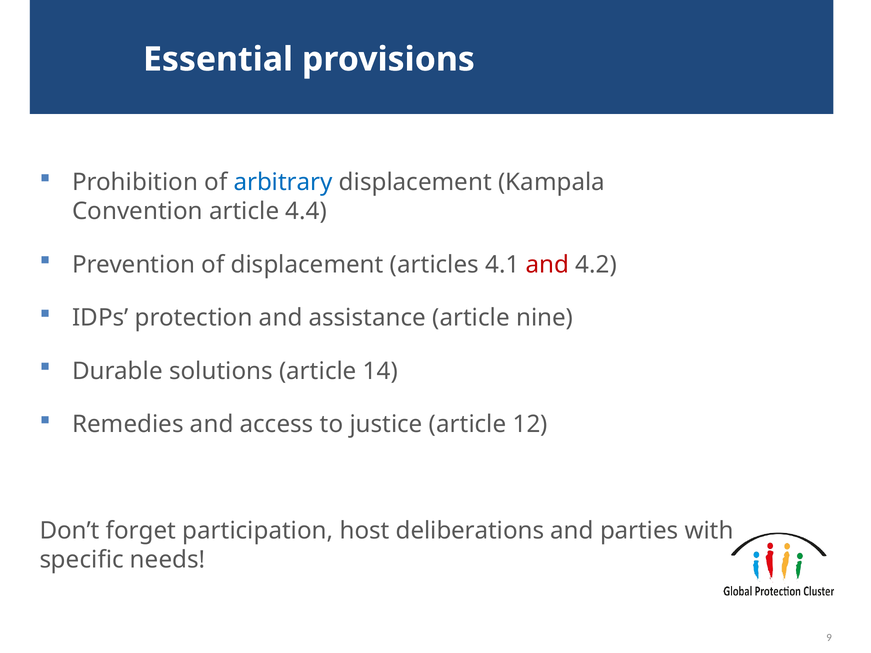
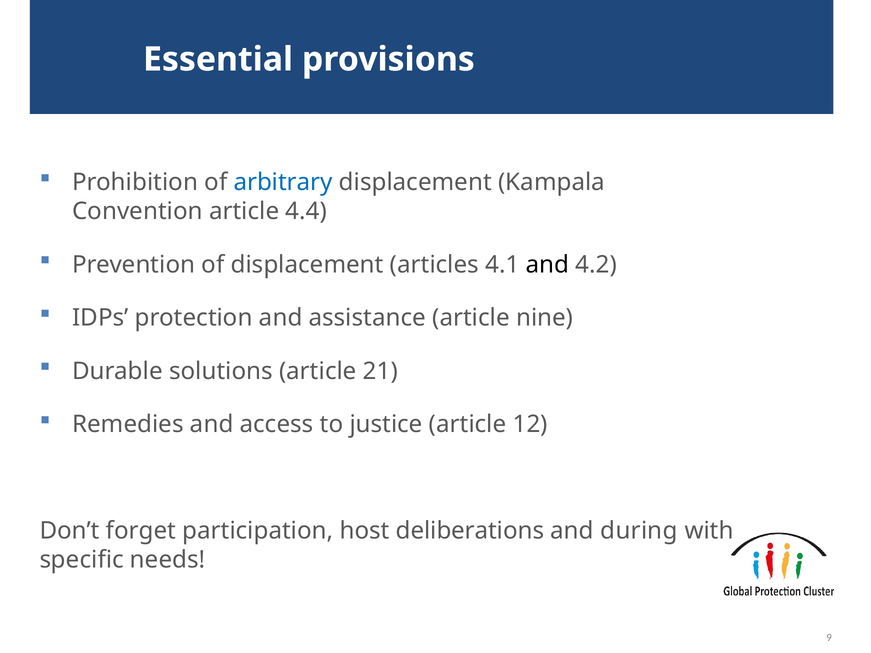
and colour: red -> black (547, 265)
14: 14 -> 21 (380, 371)
parties: parties -> during (639, 531)
